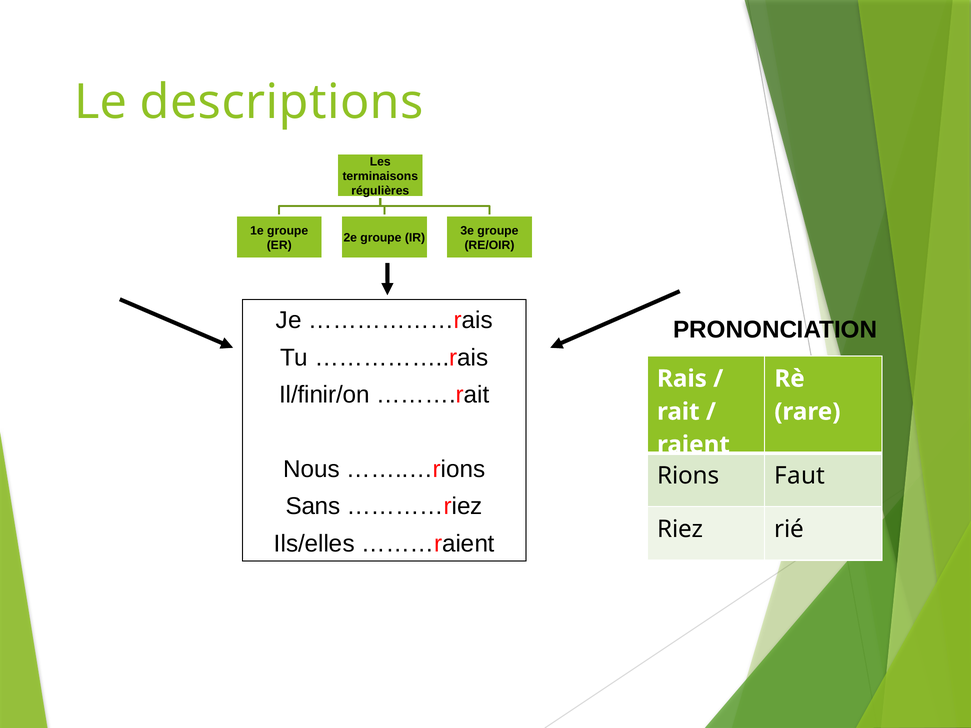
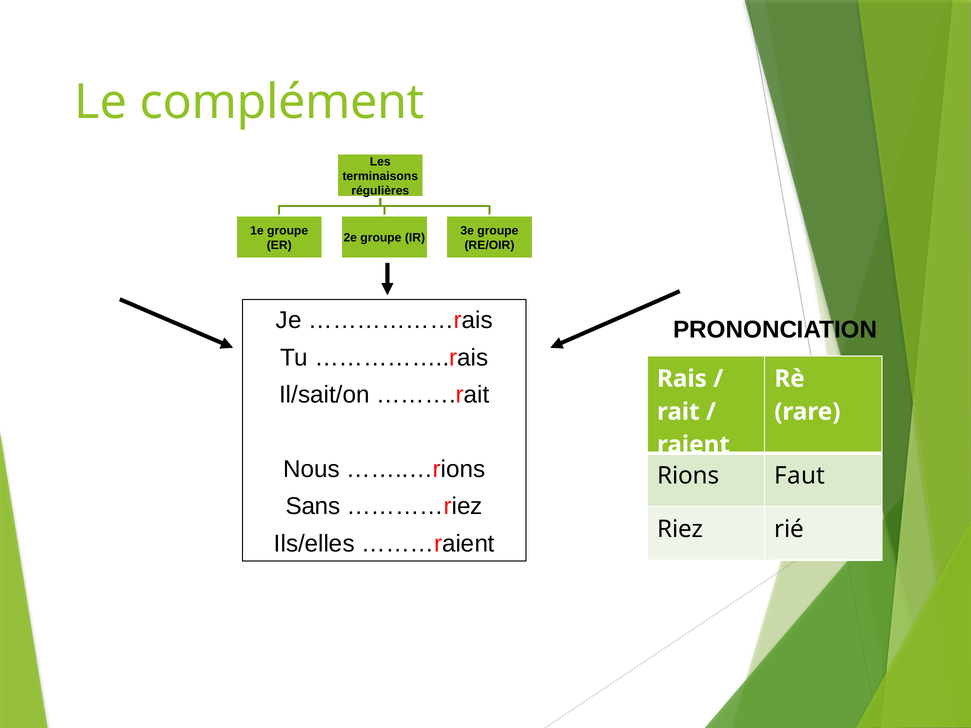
descriptions: descriptions -> complément (282, 102)
Il/finir/on: Il/finir/on -> Il/sait/on (324, 395)
